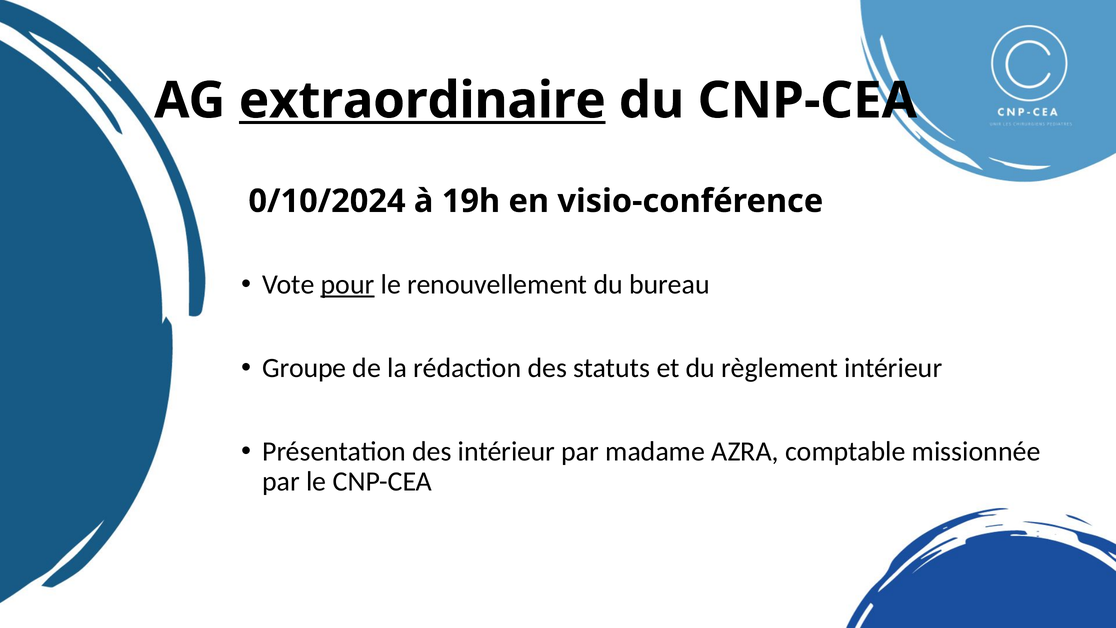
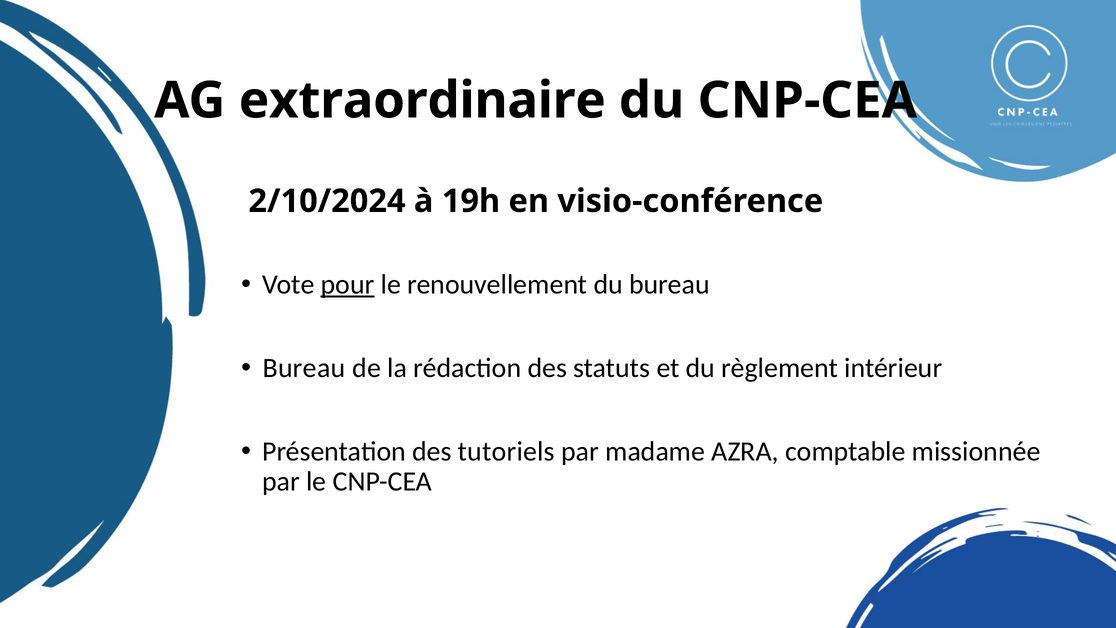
extraordinaire underline: present -> none (422, 101)
0/10/2024: 0/10/2024 -> 2/10/2024 (327, 201)
Groupe: Groupe -> Bureau (304, 368)
des intérieur: intérieur -> tutoriels (506, 451)
